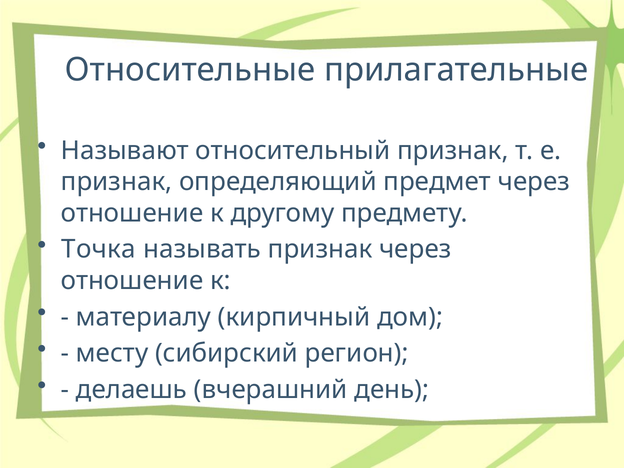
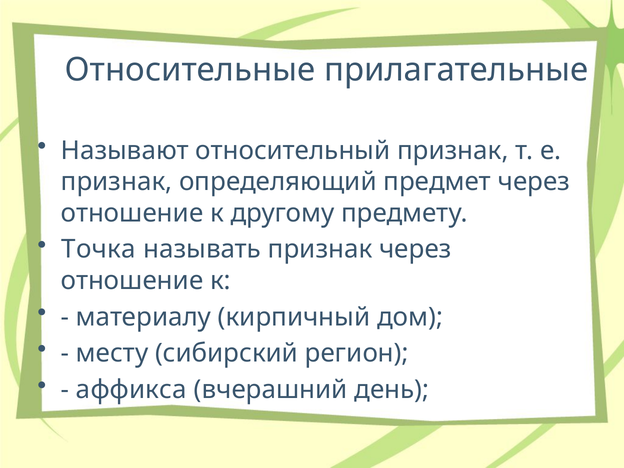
делаешь: делаешь -> аффикса (131, 390)
